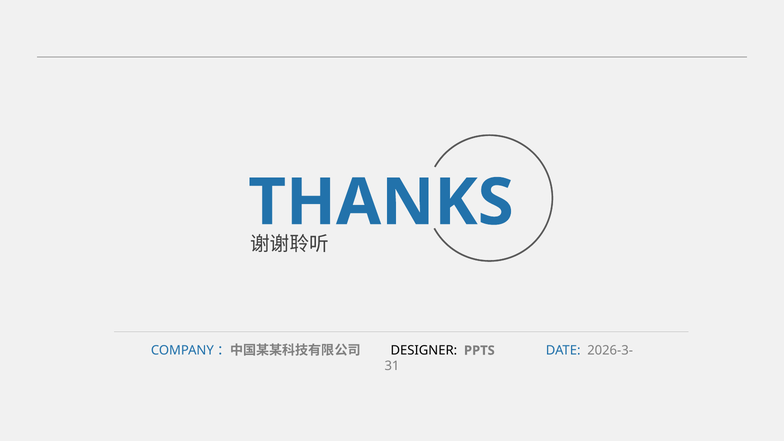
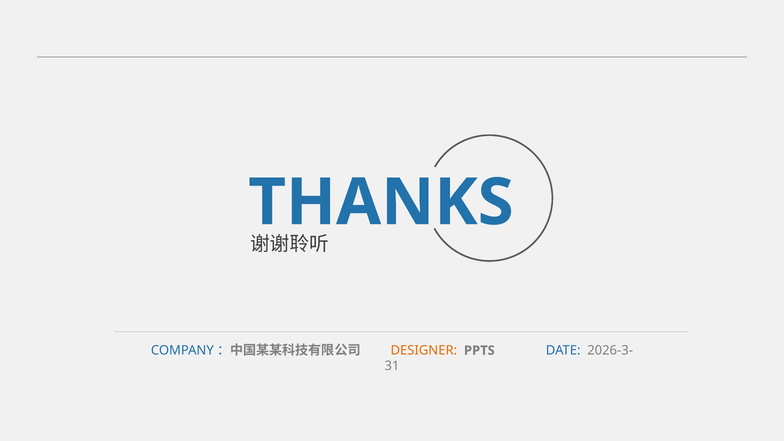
DESIGNER colour: black -> orange (424, 350)
